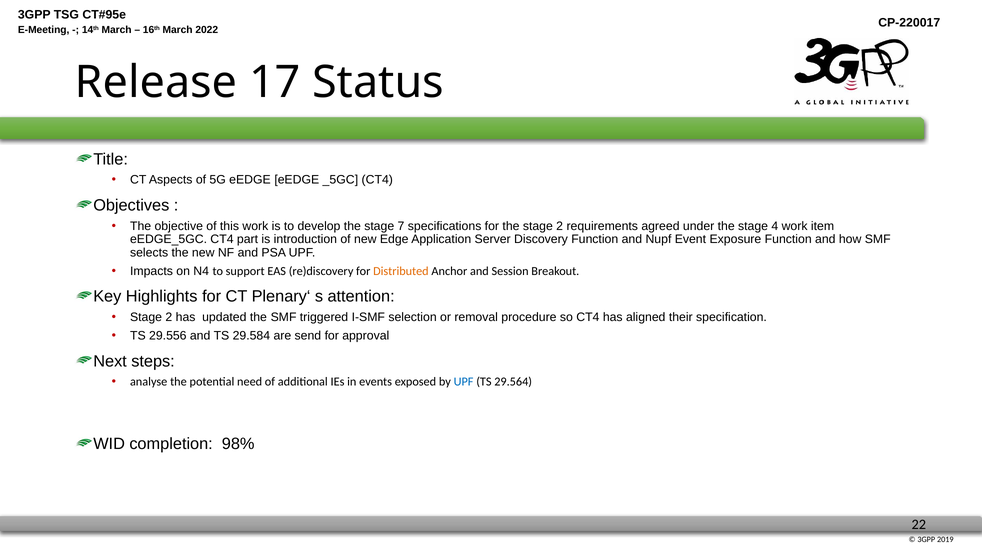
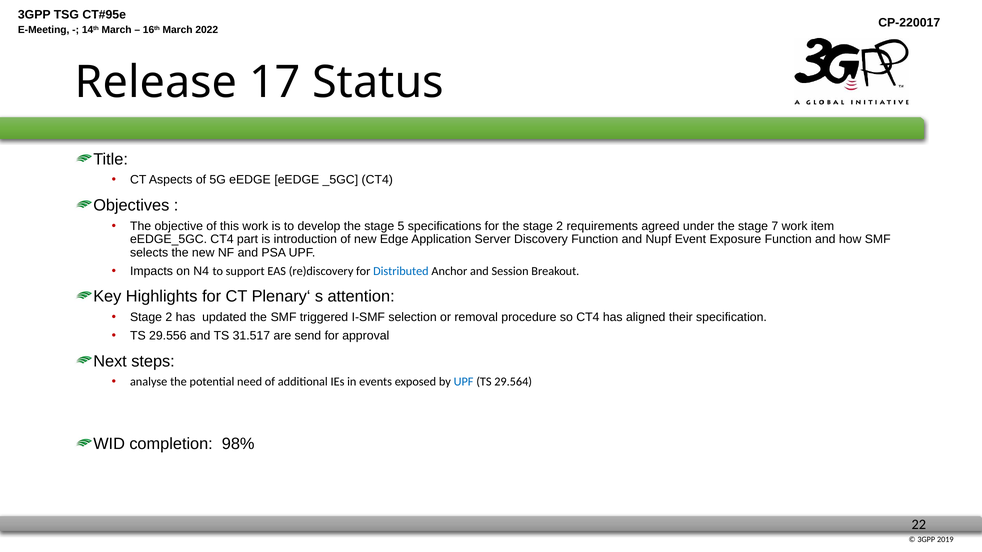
7: 7 -> 5 (401, 226)
4: 4 -> 7 (775, 226)
Distributed colour: orange -> blue (401, 271)
29.584: 29.584 -> 31.517 (251, 336)
